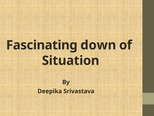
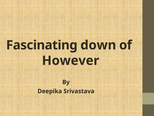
Situation: Situation -> However (71, 60)
